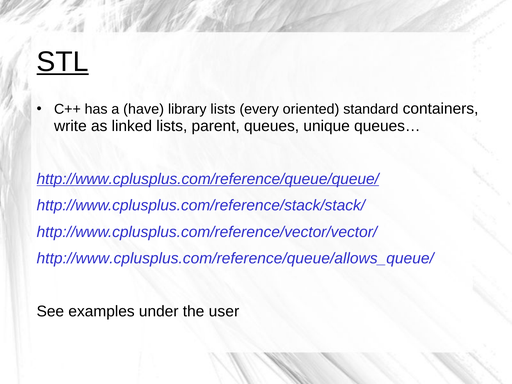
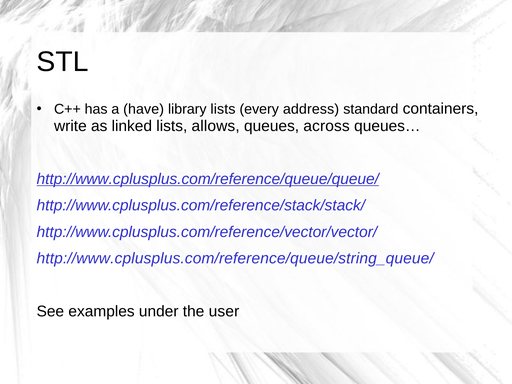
STL underline: present -> none (63, 62)
oriented: oriented -> address (311, 109)
parent: parent -> allows (216, 126)
unique: unique -> across (327, 126)
http://www.cplusplus.com/reference/queue/allows_queue/: http://www.cplusplus.com/reference/queue/allows_queue/ -> http://www.cplusplus.com/reference/queue/string_queue/ (235, 258)
